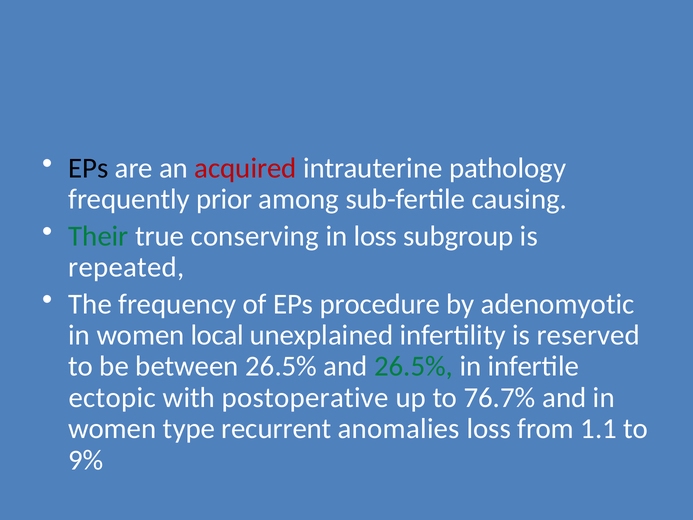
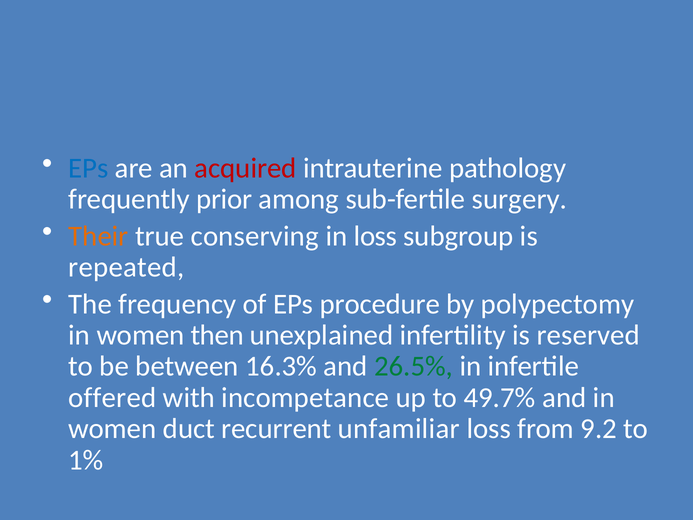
EPs colour: black -> blue (88, 168)
causing: causing -> surgery (519, 199)
Their colour: green -> orange (98, 236)
adenomyotic: adenomyotic -> polypectomy (558, 304)
local: local -> then (217, 335)
between 26.5%: 26.5% -> 16.3% (281, 366)
ectopic: ectopic -> offered (112, 397)
postoperative: postoperative -> incompetance (305, 397)
76.7%: 76.7% -> 49.7% (499, 397)
type: type -> duct (189, 429)
anomalies: anomalies -> unfamiliar (399, 429)
1.1: 1.1 -> 9.2 (599, 429)
9%: 9% -> 1% (86, 460)
